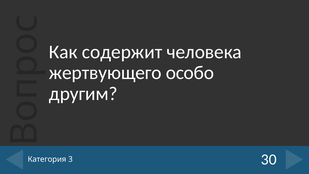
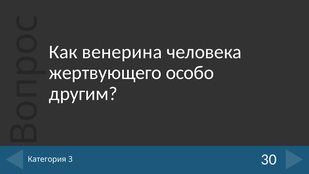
содержит: содержит -> венерина (122, 52)
